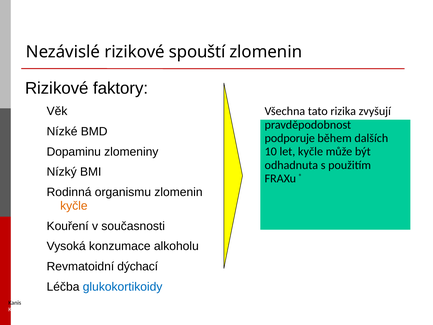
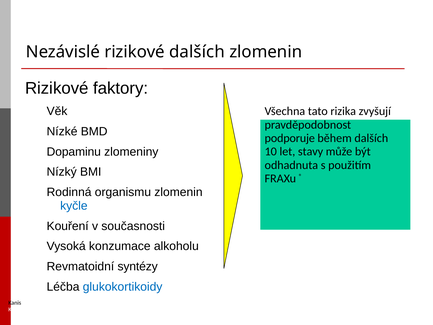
rizikové spouští: spouští -> dalších (197, 52)
let kyčle: kyčle -> stavy (311, 151)
kyčle colour: orange -> blue (74, 206)
dýchací: dýchací -> syntézy (138, 266)
